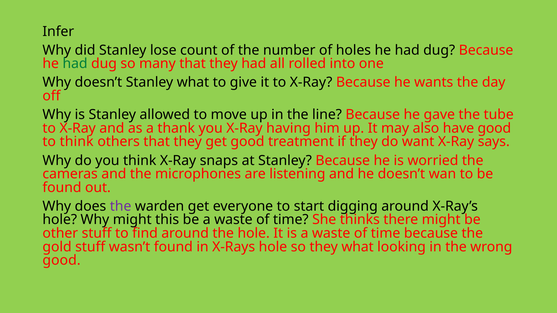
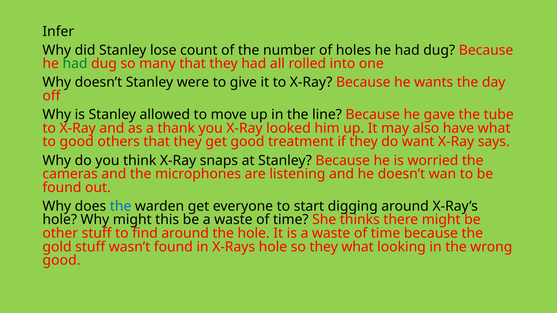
Stanley what: what -> were (193, 82)
having: having -> looked (288, 128)
have good: good -> what (494, 128)
to think: think -> good (77, 142)
the colour: purple -> blue (121, 206)
